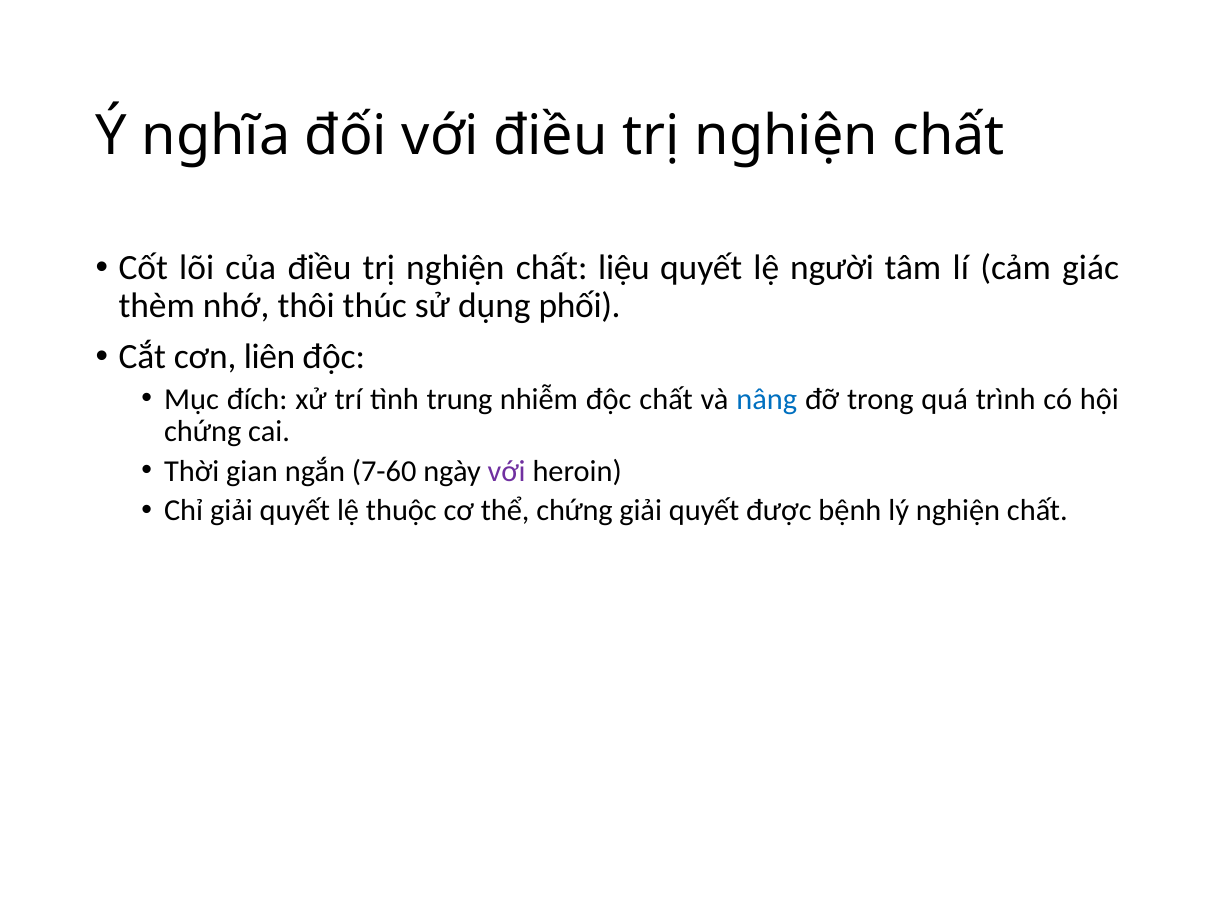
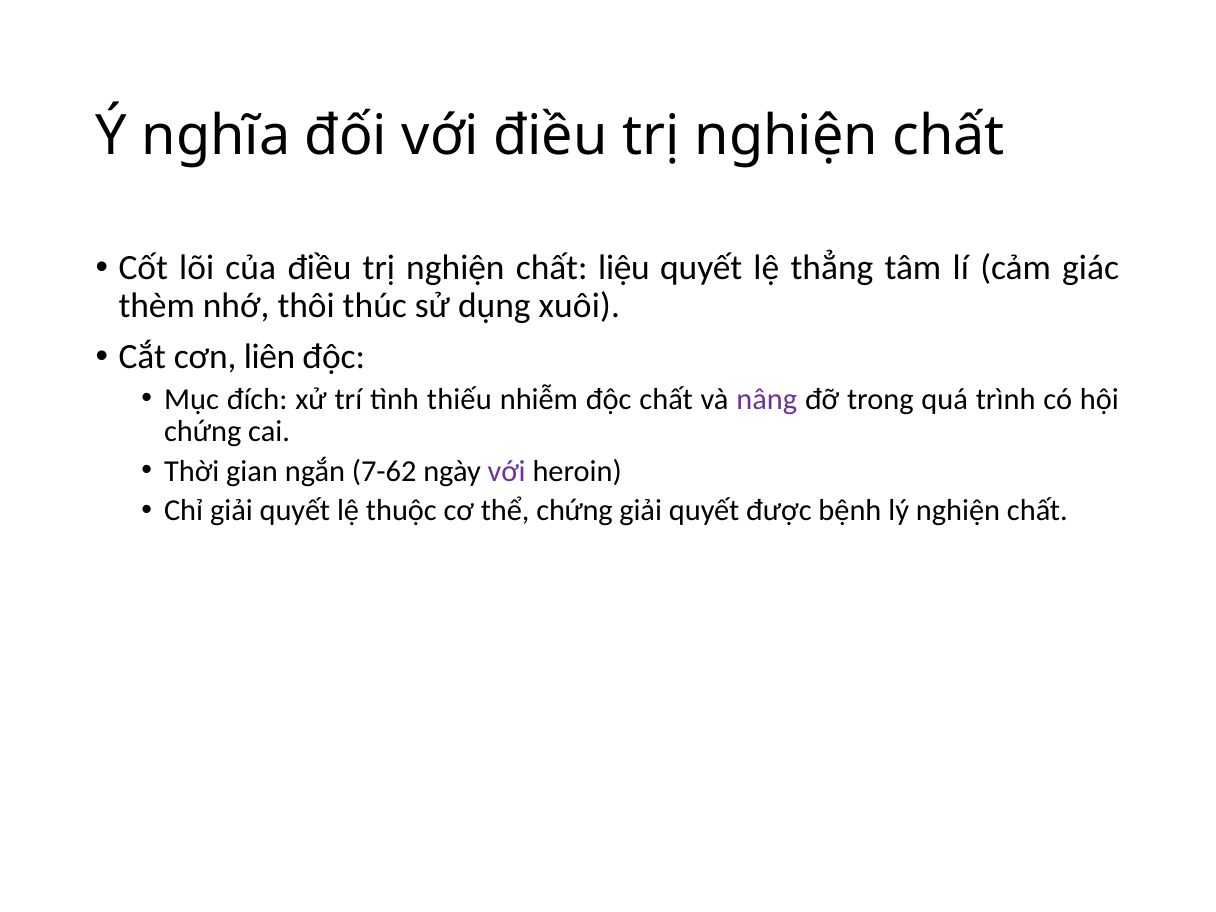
người: người -> thẳng (832, 268)
phối: phối -> xuôi (579, 306)
trung: trung -> thiếu (459, 399)
nâng colour: blue -> purple (767, 399)
7-60: 7-60 -> 7-62 (384, 471)
